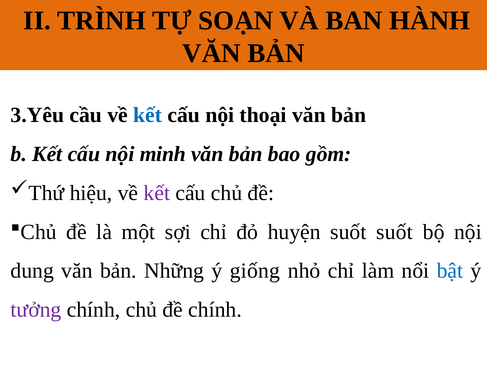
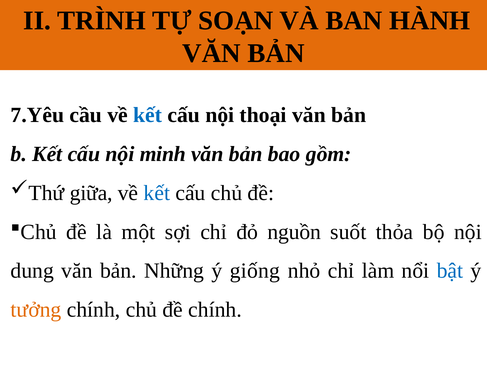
3.Yêu: 3.Yêu -> 7.Yêu (37, 115)
hiệu: hiệu -> giữa (91, 193)
kết colour: purple -> blue (157, 193)
huyện: huyện -> nguồn (294, 232)
suốt suốt: suốt -> thỏa (395, 232)
tưởng colour: purple -> orange (36, 310)
